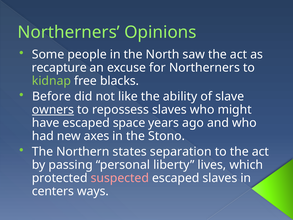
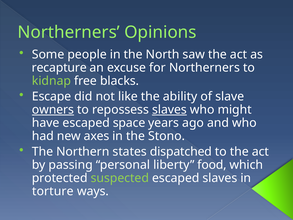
Before: Before -> Escape (52, 96)
slaves underline: none -> present (169, 110)
separation: separation -> dispatched (181, 152)
lives: lives -> food (212, 165)
suspected colour: pink -> light green (120, 178)
centers: centers -> torture (53, 191)
